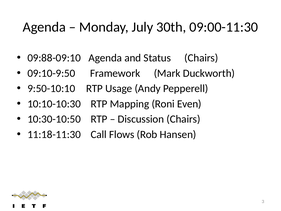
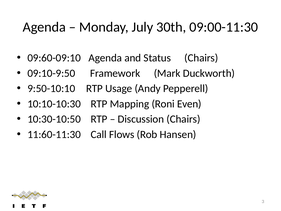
09:88-09:10: 09:88-09:10 -> 09:60-09:10 (54, 58)
11:18-11:30: 11:18-11:30 -> 11:60-11:30 (54, 134)
